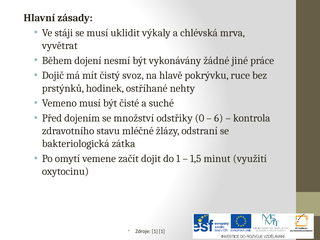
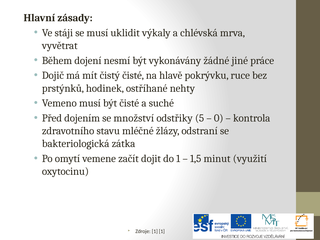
čistý svoz: svoz -> čisté (133, 75)
0: 0 -> 5 (200, 118)
6: 6 -> 0 (219, 118)
